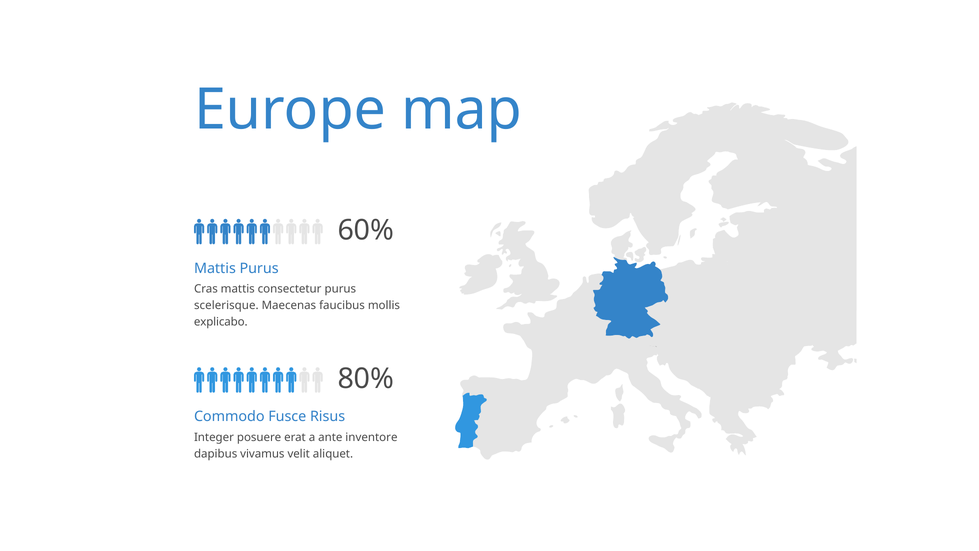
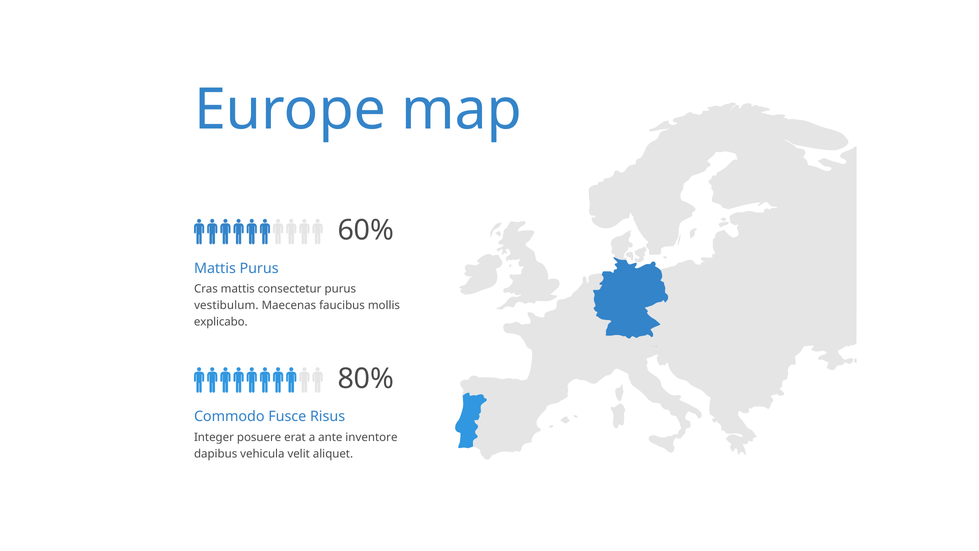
scelerisque: scelerisque -> vestibulum (226, 305)
vivamus: vivamus -> vehicula (262, 454)
